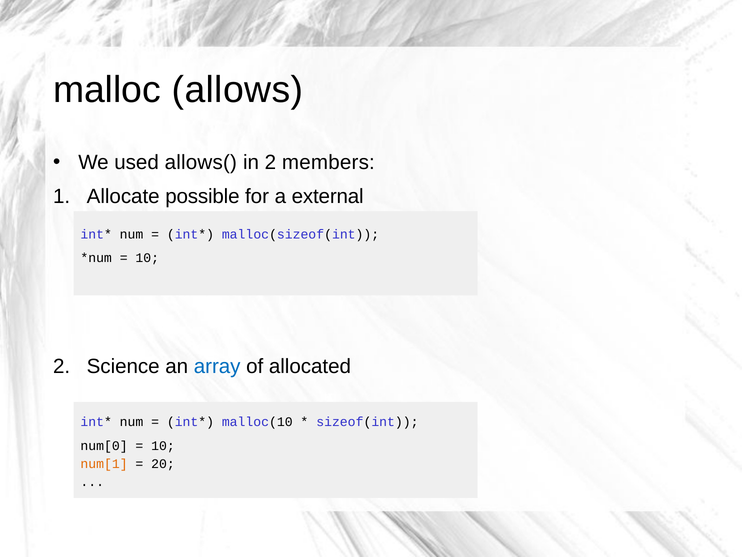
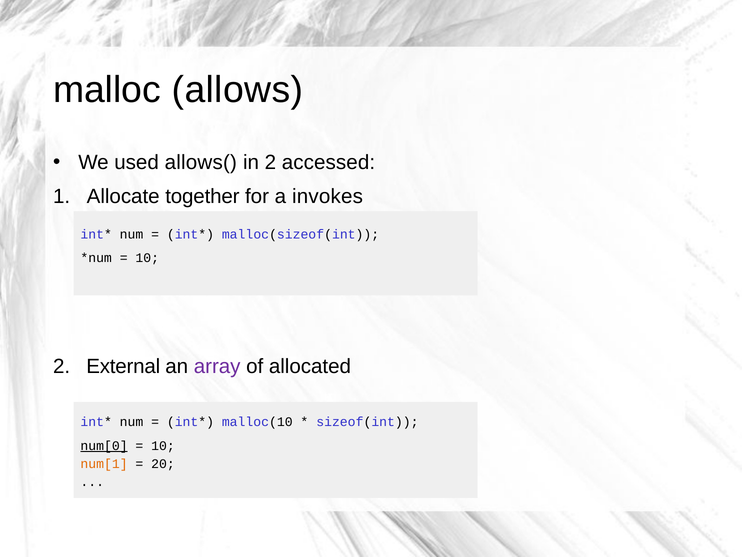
members: members -> accessed (328, 163)
possible: possible -> together (202, 196)
external: external -> invokes (327, 196)
Science: Science -> External (123, 366)
array colour: blue -> purple (217, 366)
num[0 underline: none -> present (104, 445)
